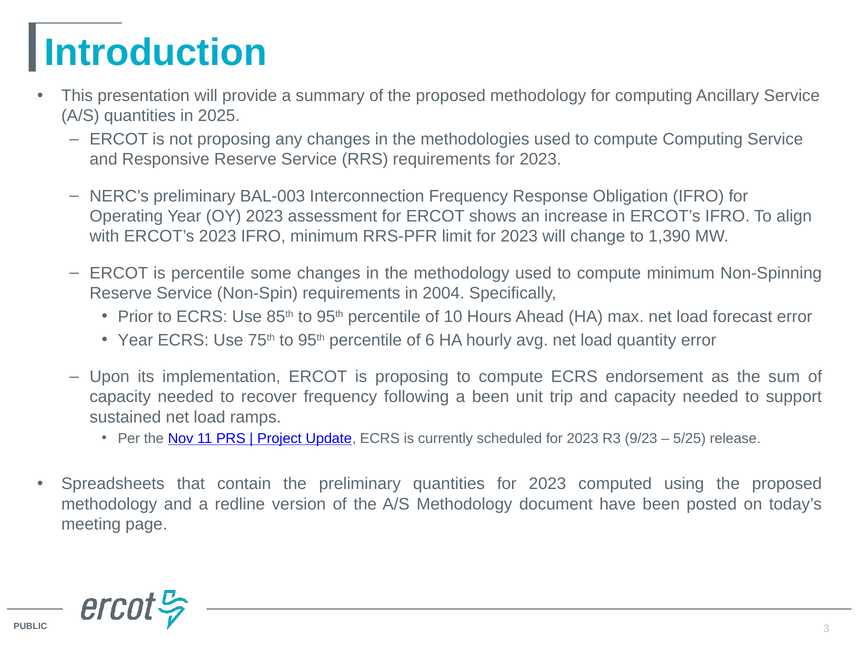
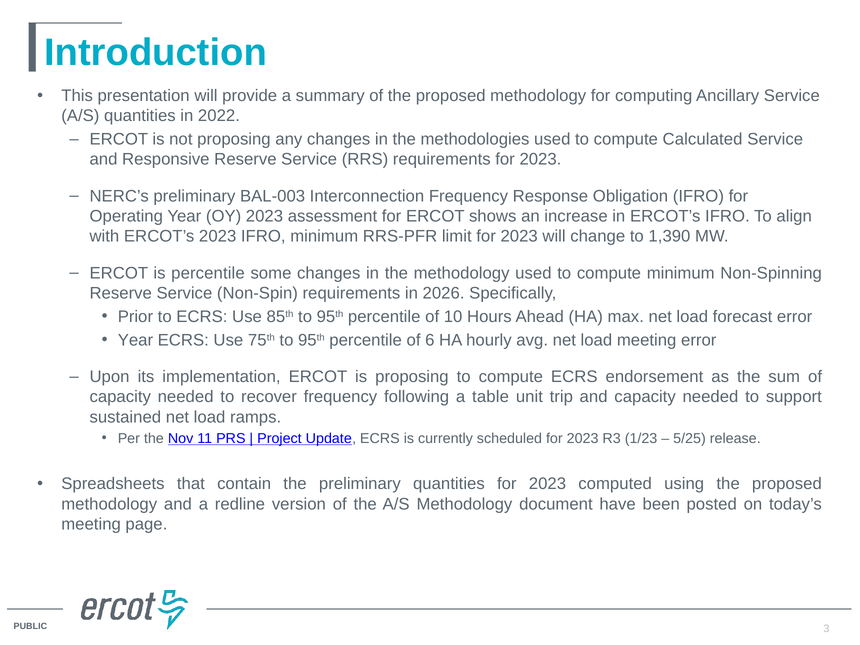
2025: 2025 -> 2022 (219, 116)
compute Computing: Computing -> Calculated (703, 139)
2004: 2004 -> 2026 (444, 293)
load quantity: quantity -> meeting (647, 340)
a been: been -> table (491, 397)
9/23: 9/23 -> 1/23 (641, 438)
